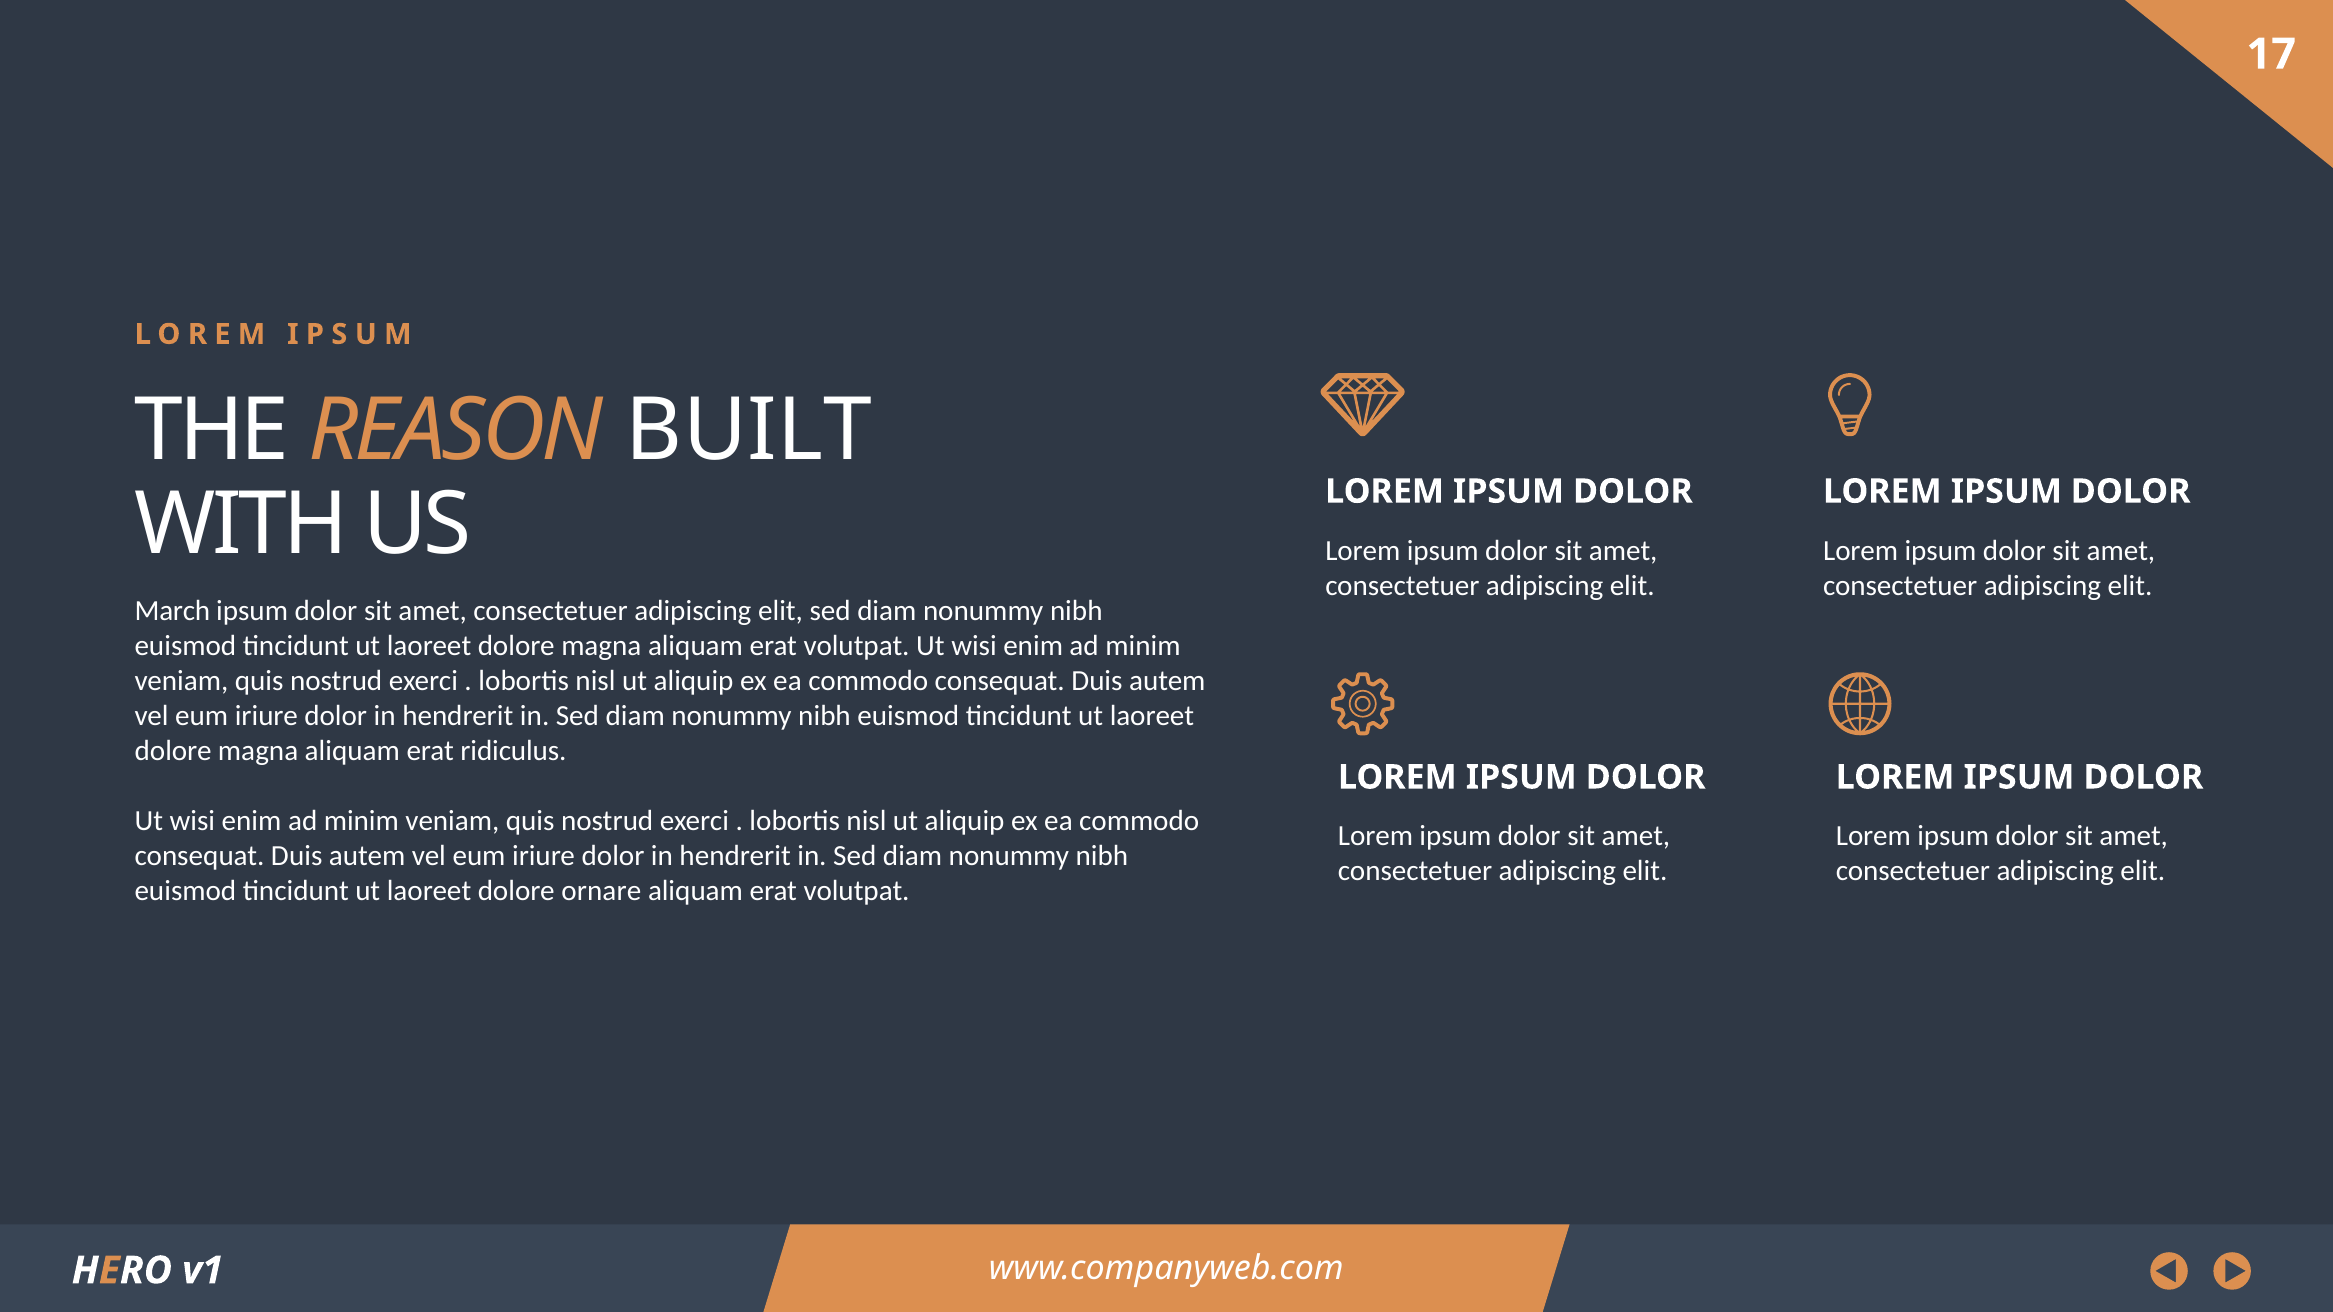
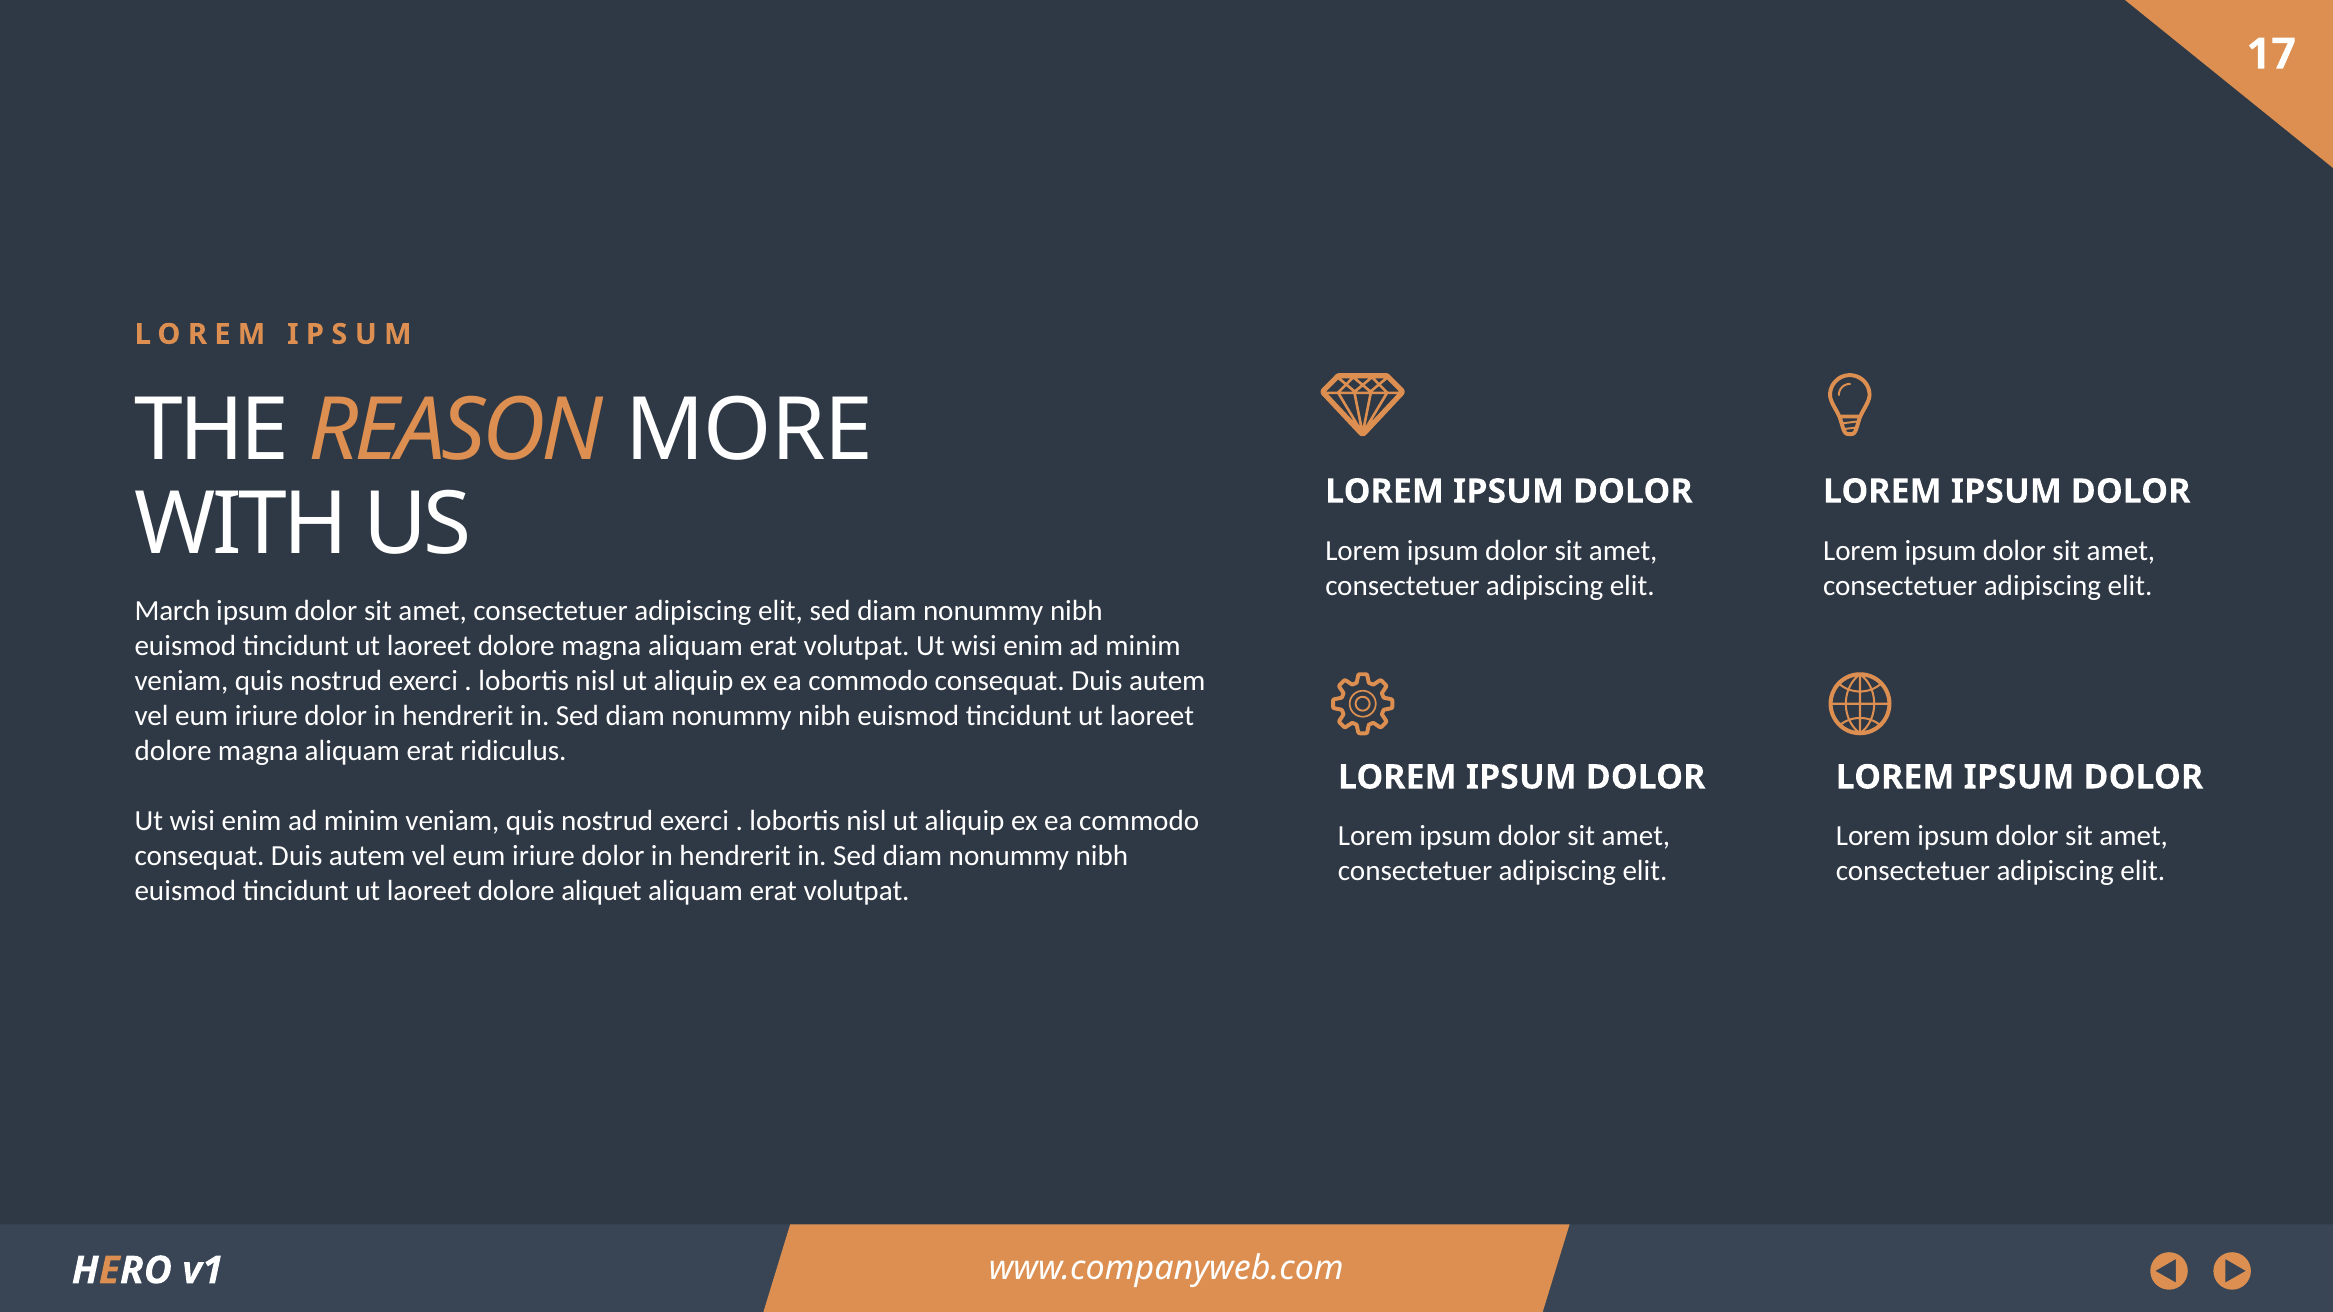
BUILT: BUILT -> MORE (750, 430)
ornare: ornare -> aliquet (602, 891)
